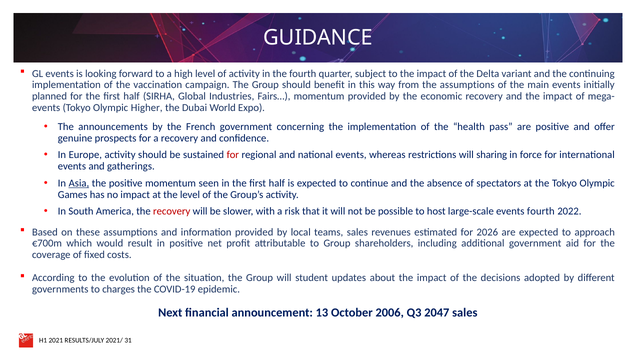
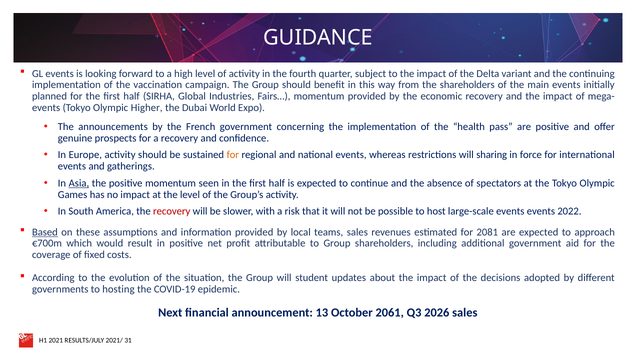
the assumptions: assumptions -> shareholders (467, 85)
for colour: red -> orange (233, 155)
events fourth: fourth -> events (541, 211)
Based underline: none -> present (45, 232)
2026: 2026 -> 2081 (487, 232)
charges: charges -> hosting (118, 289)
2006: 2006 -> 2061 (390, 313)
2047: 2047 -> 2026 (437, 313)
